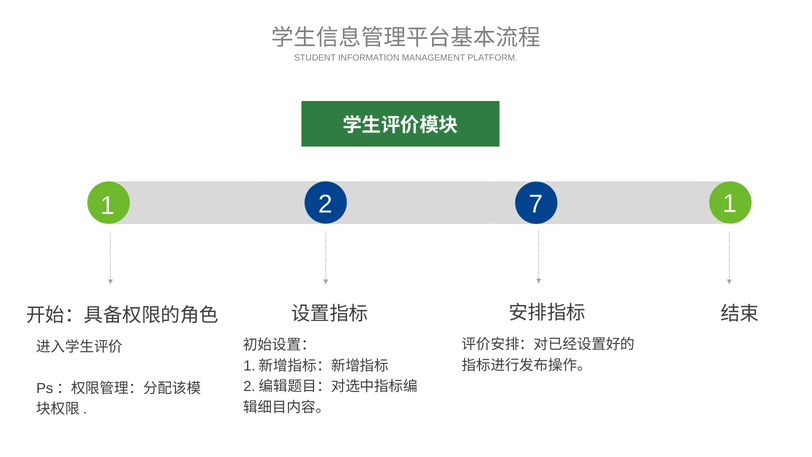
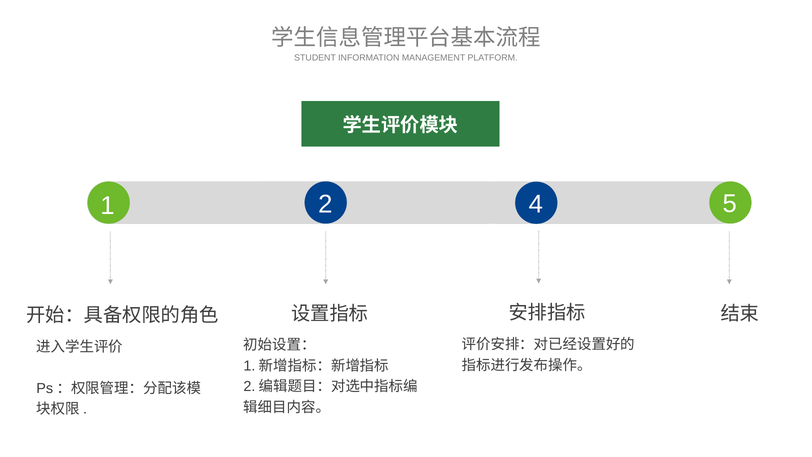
7: 7 -> 4 (536, 204)
1 1: 1 -> 5 (730, 204)
